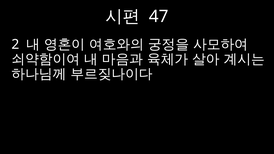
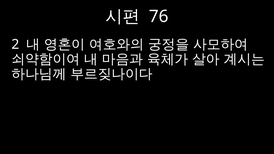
47: 47 -> 76 (159, 16)
